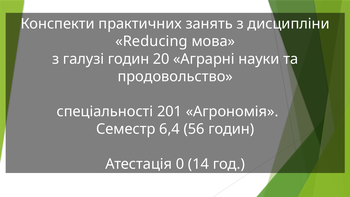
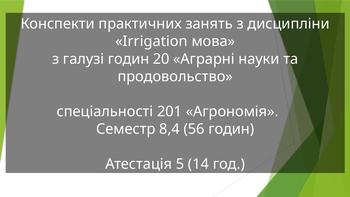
Reducing: Reducing -> Irrigation (152, 41)
6,4: 6,4 -> 8,4 (169, 129)
0: 0 -> 5 (180, 164)
